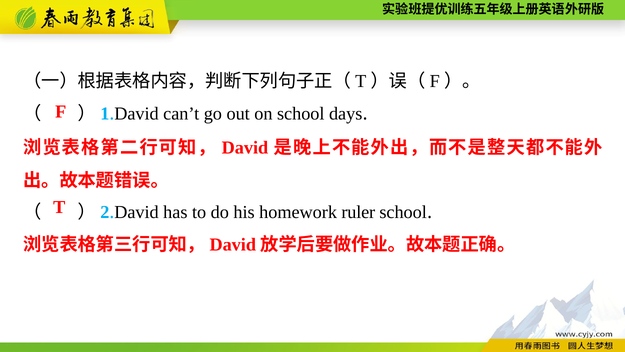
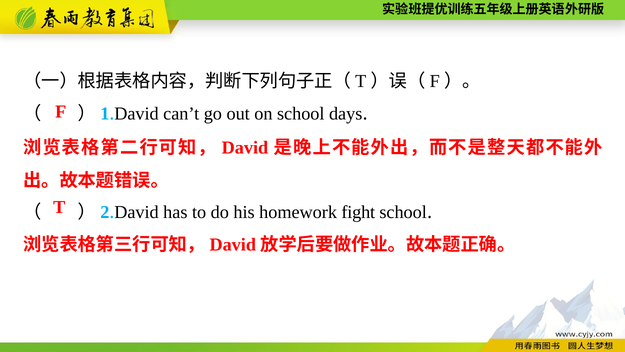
ruler: ruler -> fight (358, 212)
